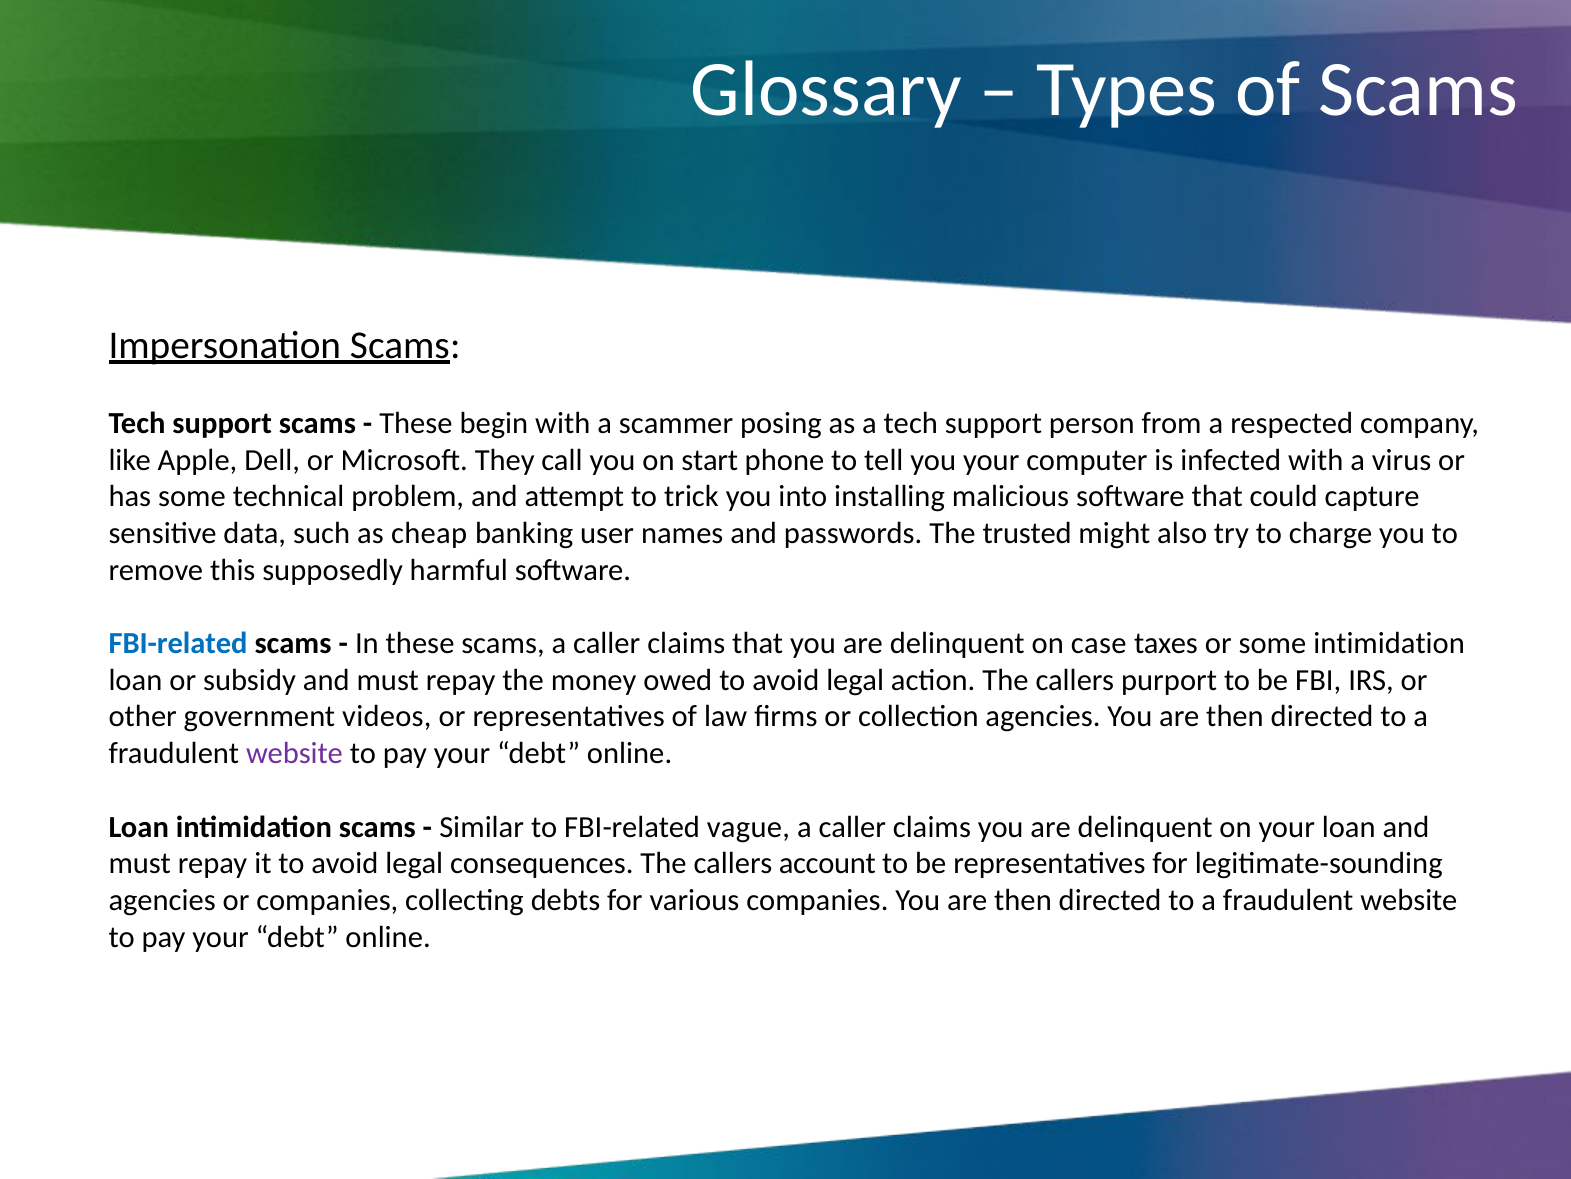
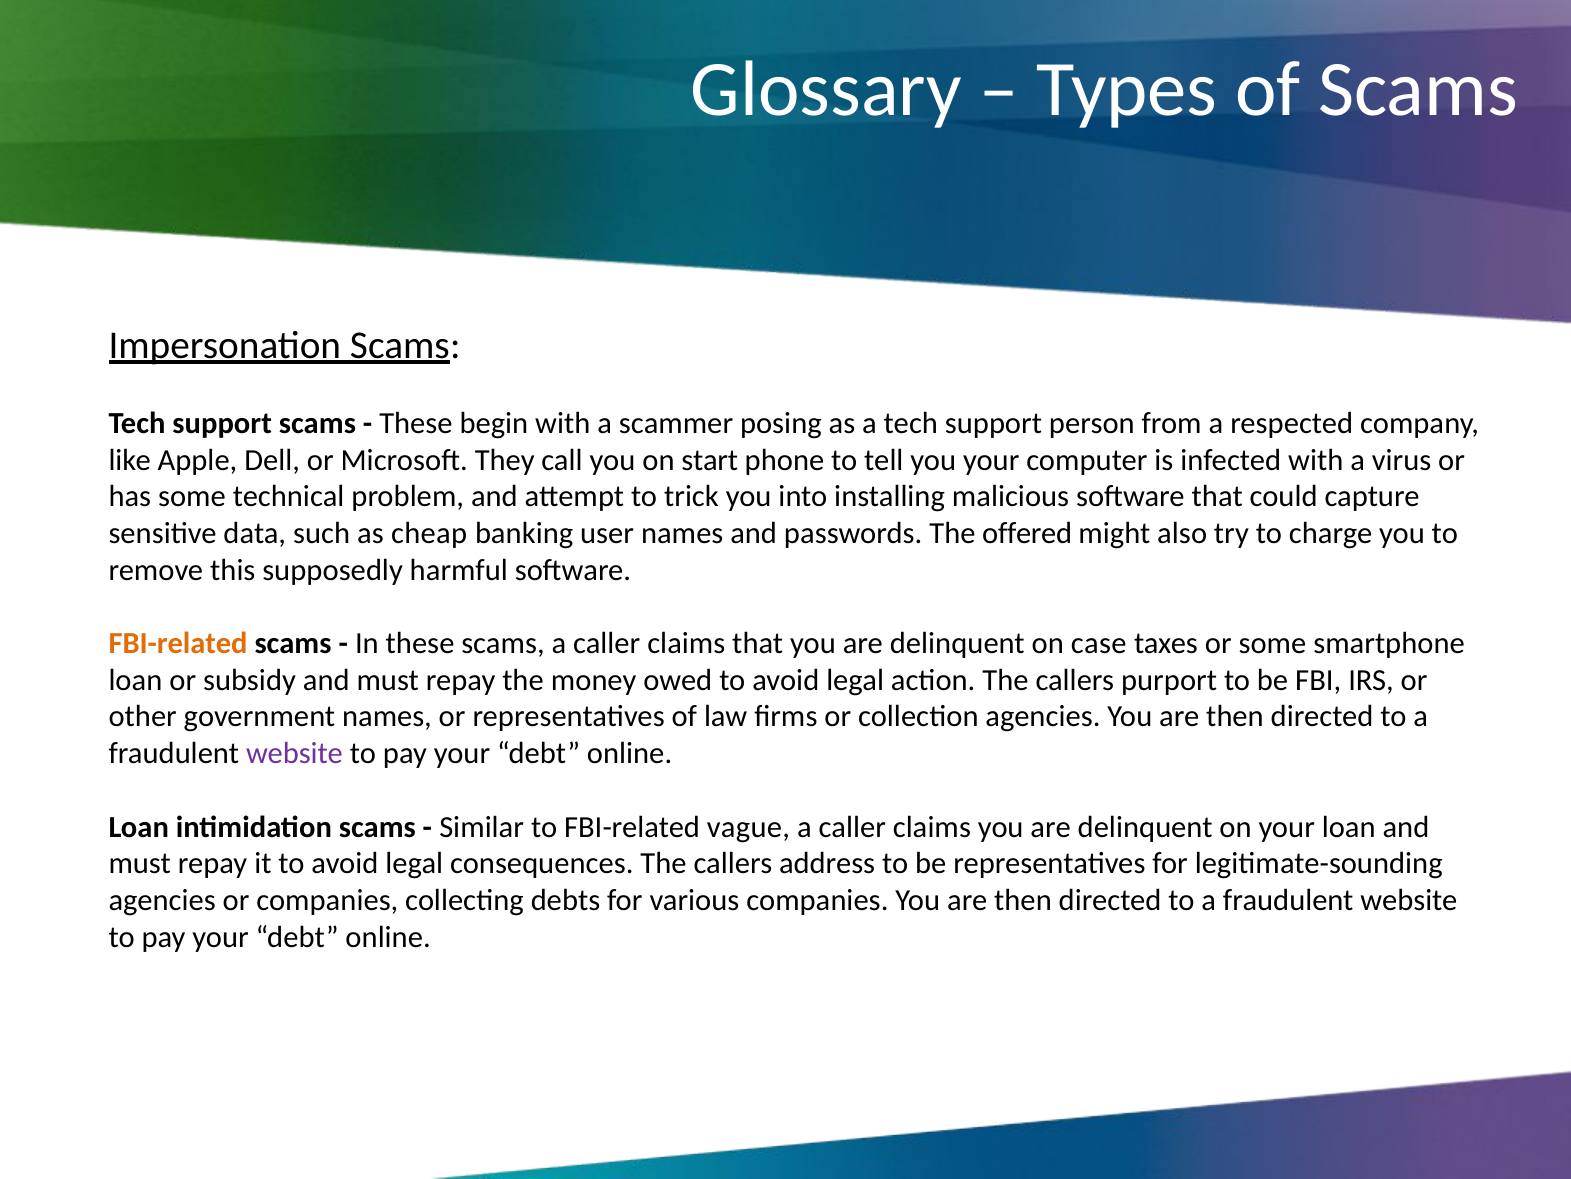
trusted: trusted -> offered (1027, 533)
FBI-related colour: blue -> orange (178, 643)
some intimidation: intimidation -> smartphone (1389, 643)
government videos: videos -> names (387, 716)
account: account -> address (827, 863)
